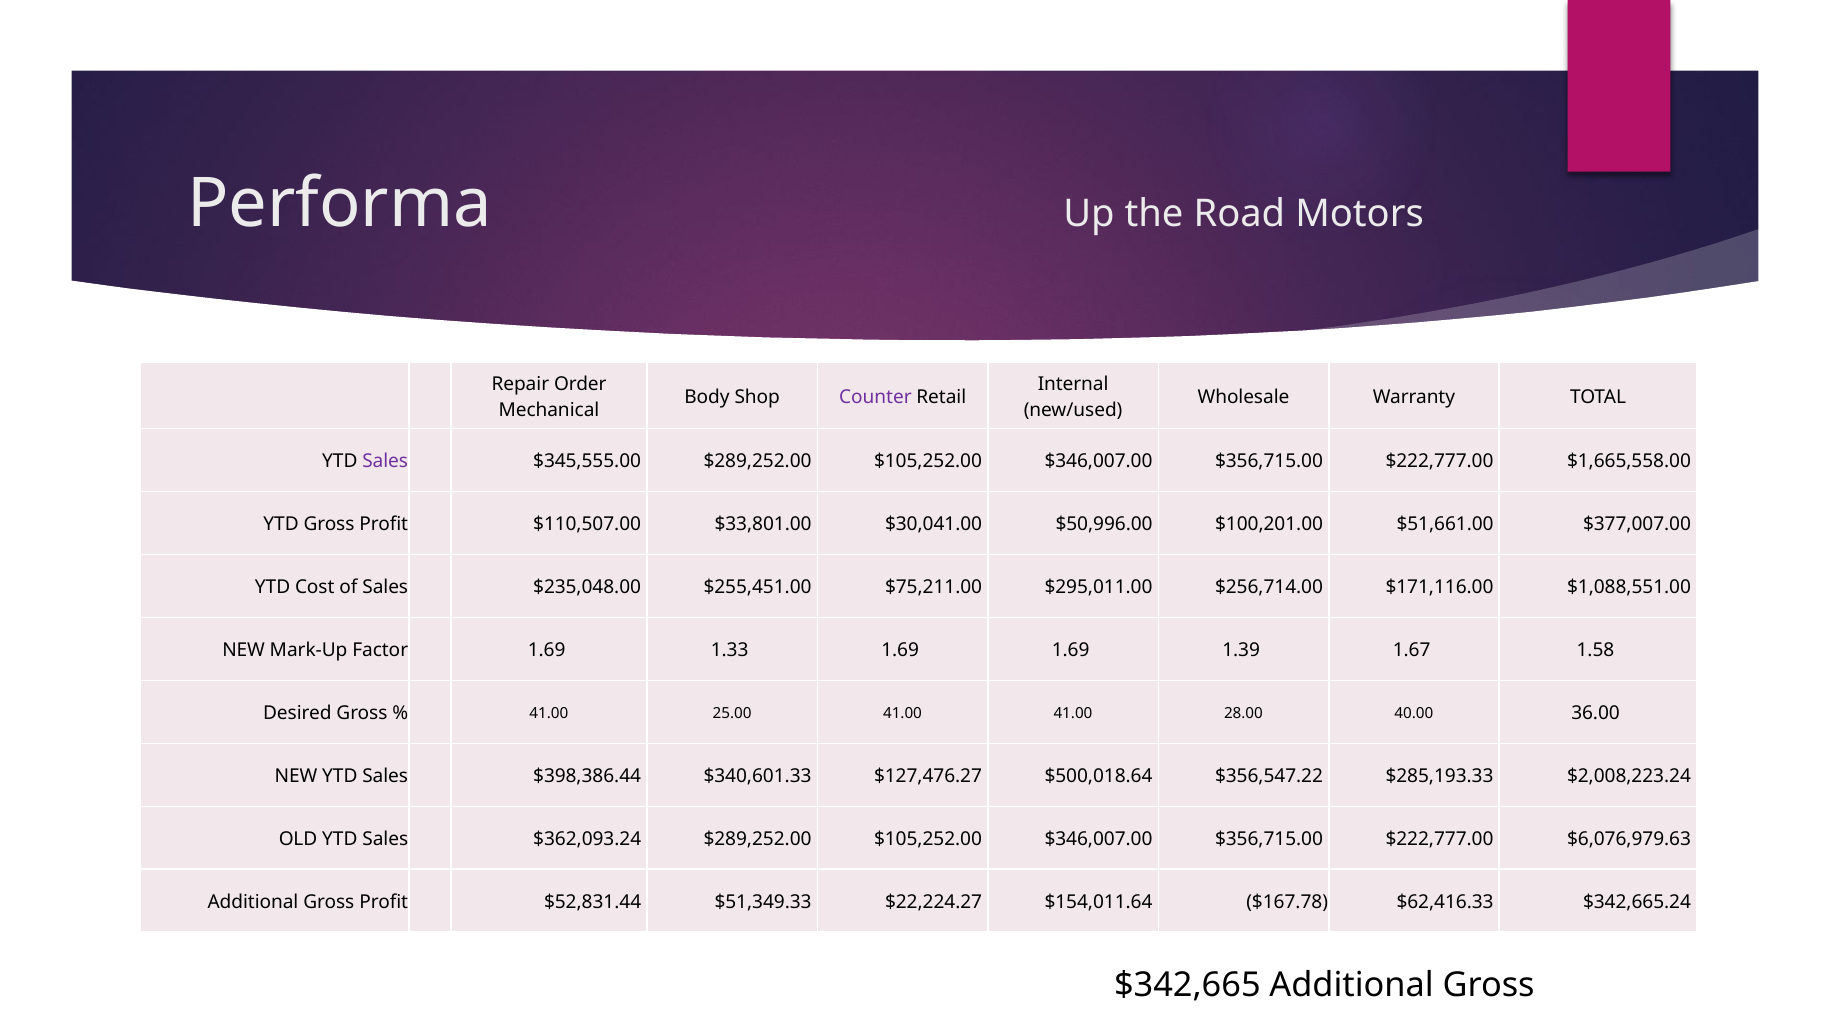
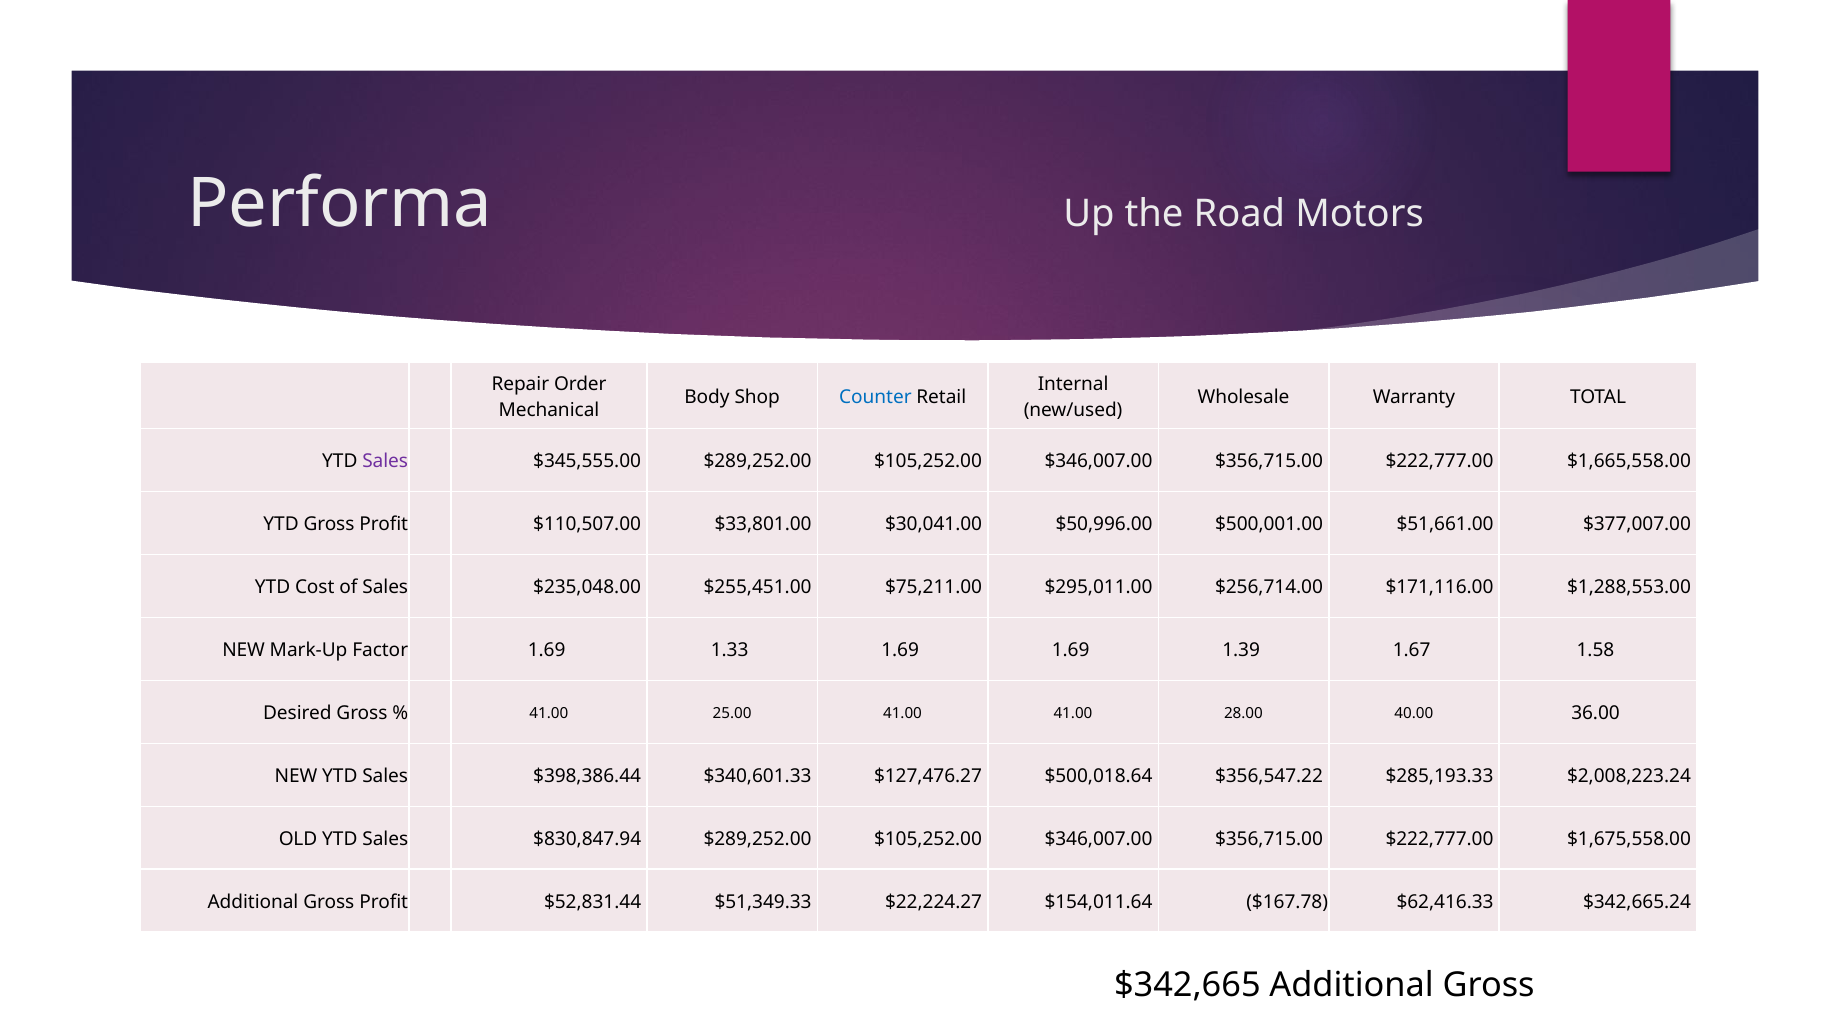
Counter colour: purple -> blue (875, 397)
$100,201.00: $100,201.00 -> $500,001.00 (1269, 524)
$1,088,551.00: $1,088,551.00 -> $1,288,553.00 (1629, 587)
$362,093.24: $362,093.24 -> $830,847.94 (587, 839)
$6,076,979.63: $6,076,979.63 -> $1,675,558.00 (1629, 839)
